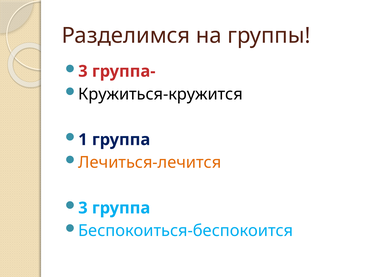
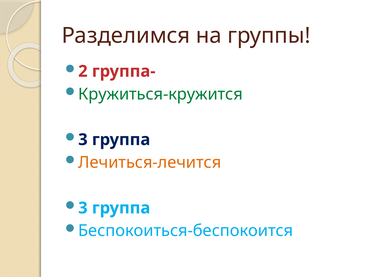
3: 3 -> 2 (83, 71)
Кружиться-кружится colour: black -> green (160, 94)
1: 1 -> 3 (83, 140)
